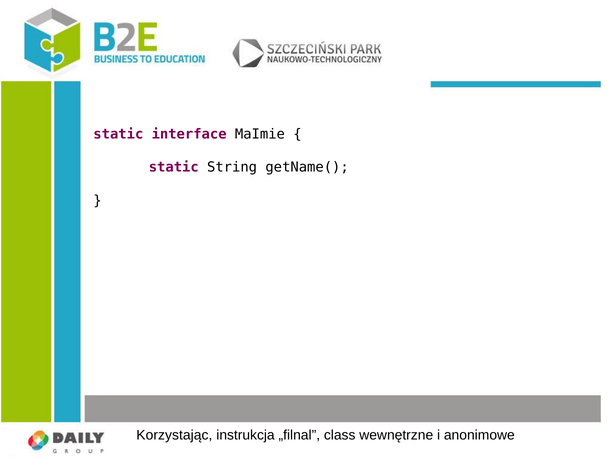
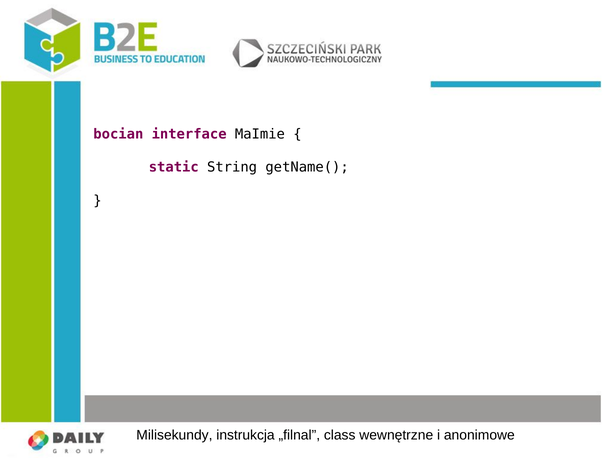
static: static -> bocian (118, 134)
Korzystając: Korzystając -> Milisekundy (174, 435)
